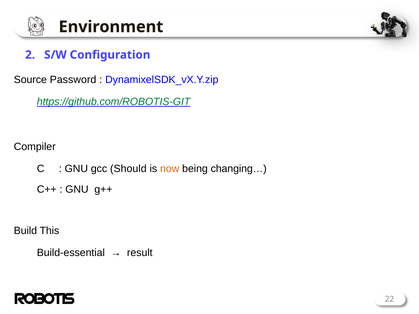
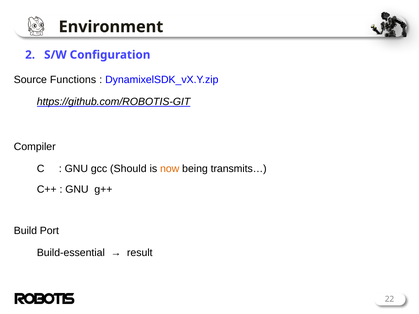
Password: Password -> Functions (73, 80)
https://github.com/ROBOTIS-GIT colour: green -> black (114, 102)
changing…: changing… -> transmits… (239, 169)
This: This -> Port (49, 231)
